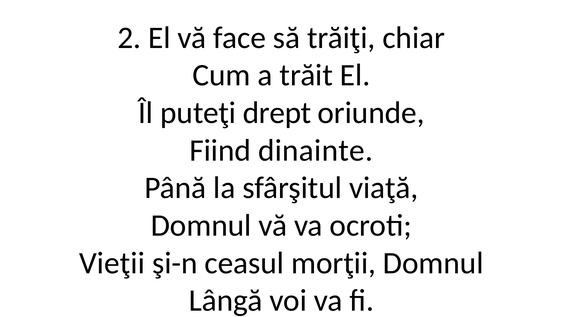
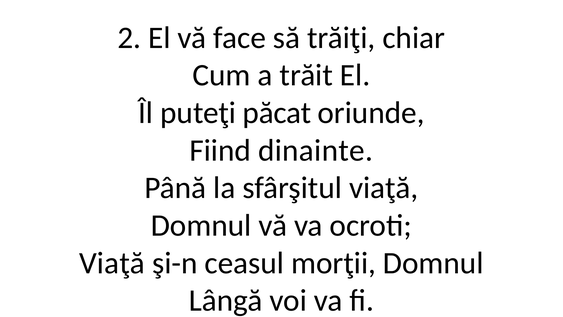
drept: drept -> păcat (277, 113)
Vieţii: Vieţii -> Viaţă (112, 263)
